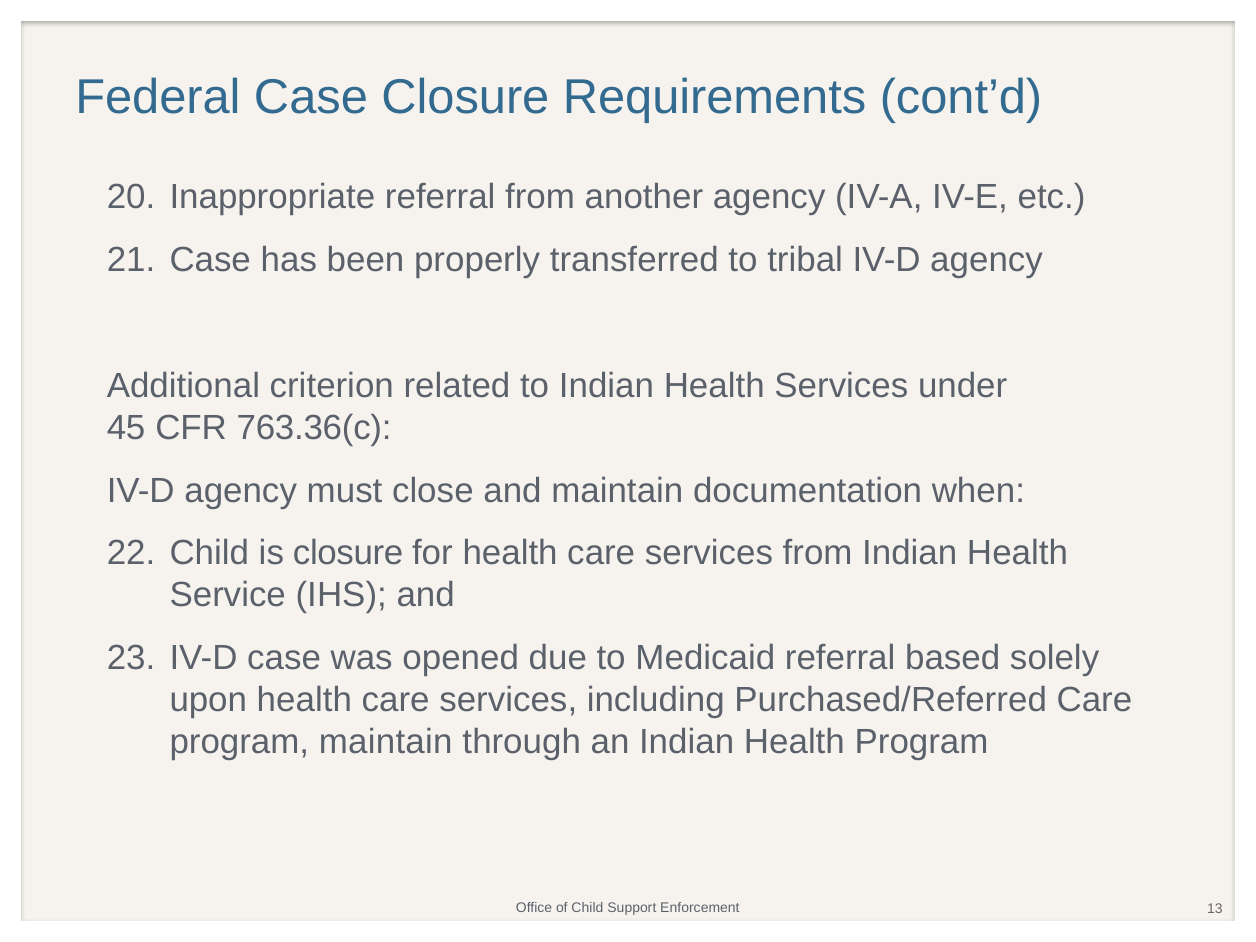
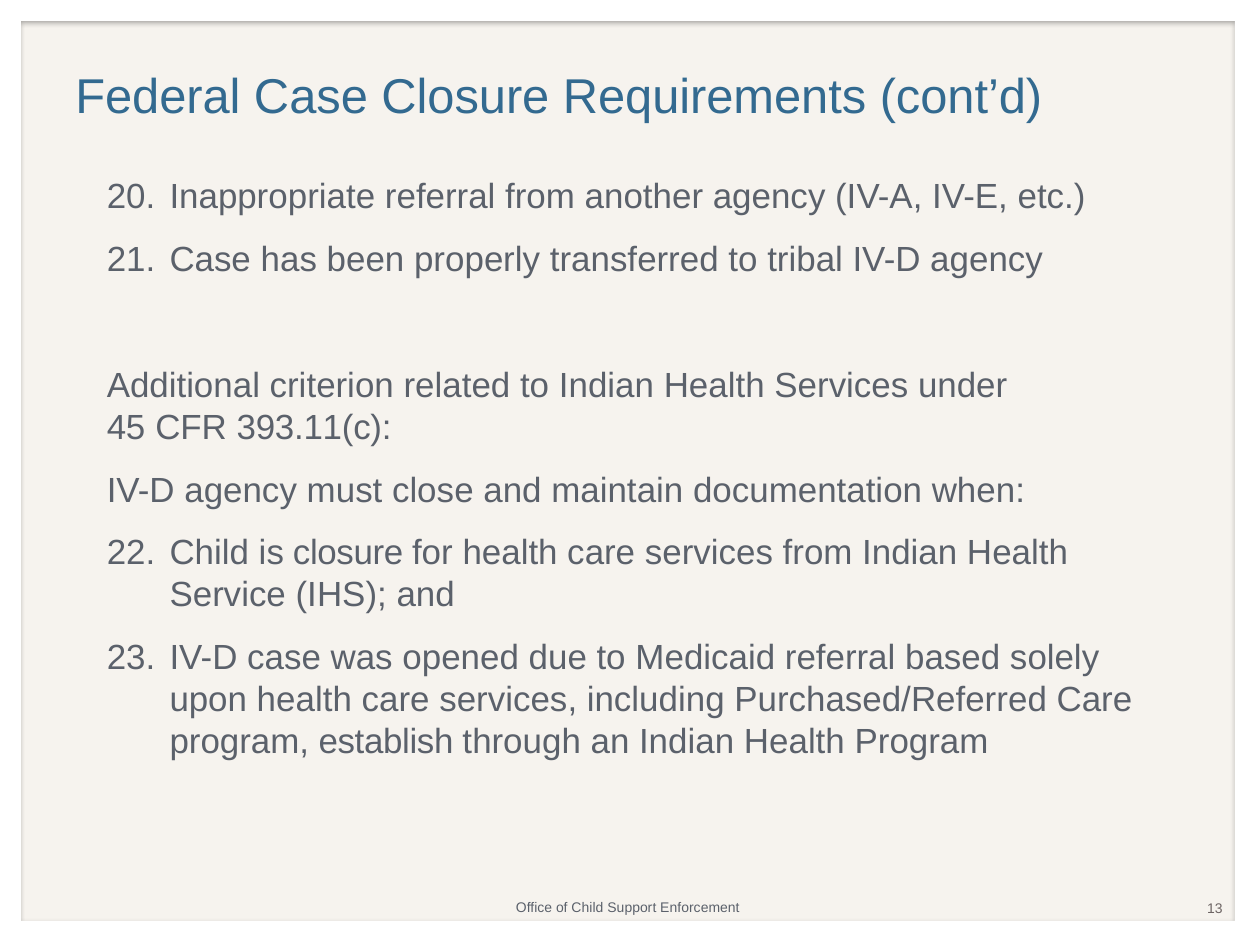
763.36(c: 763.36(c -> 393.11(c (314, 428)
program maintain: maintain -> establish (386, 742)
